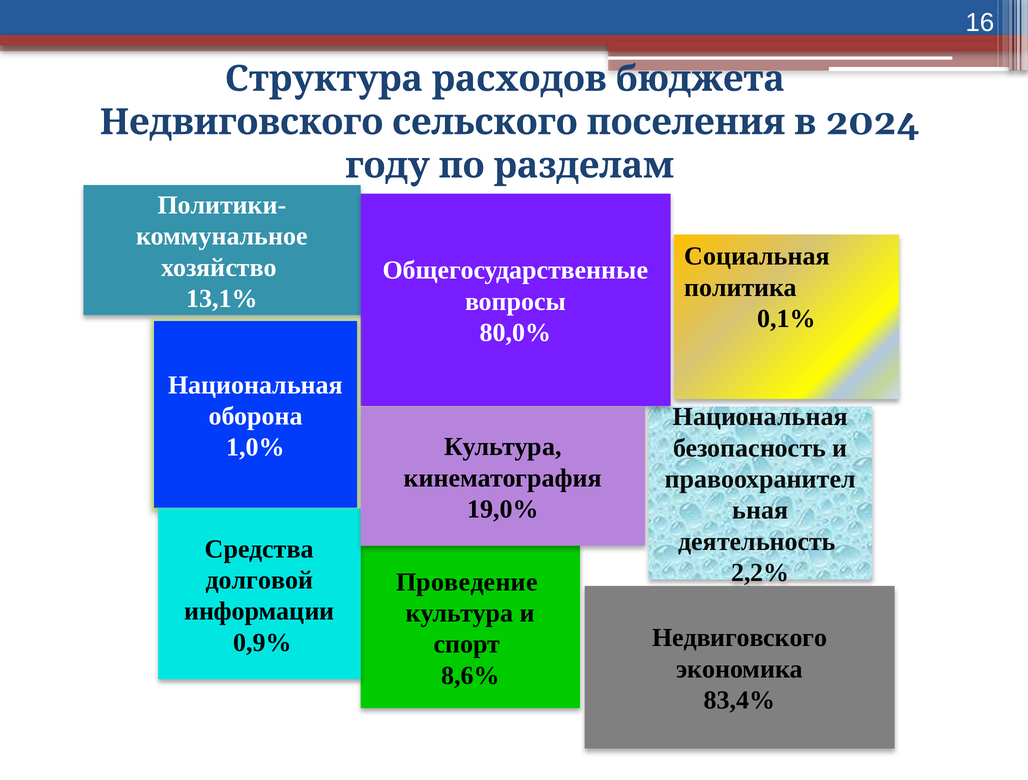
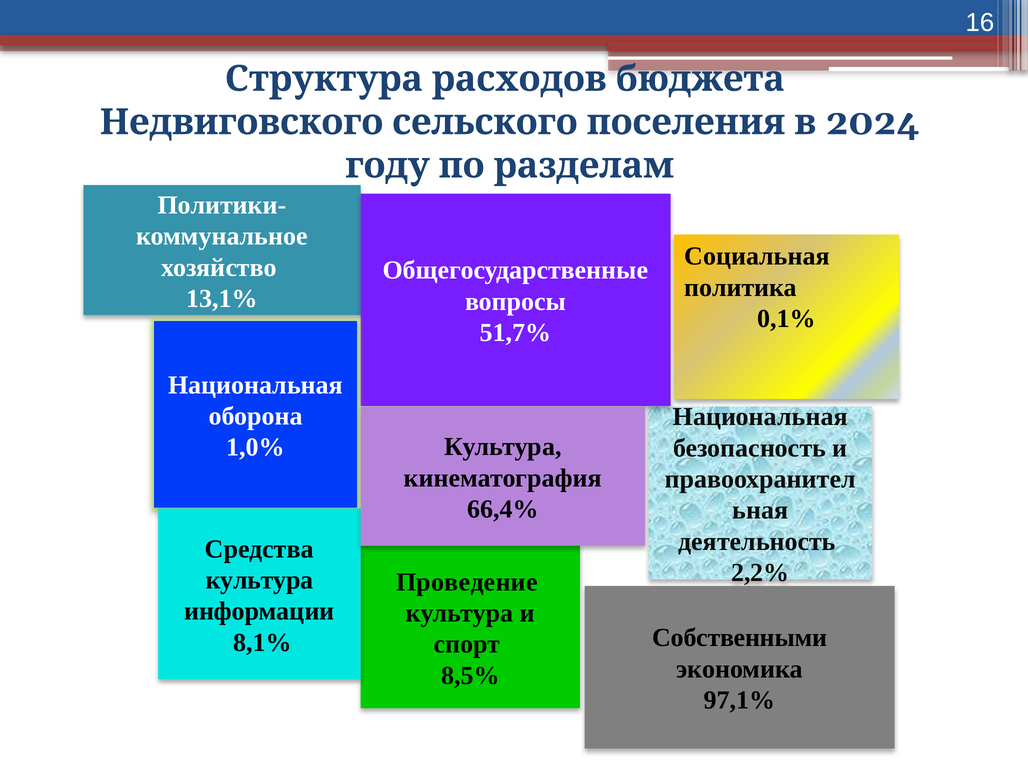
80,0%: 80,0% -> 51,7% (516, 333)
19,0%: 19,0% -> 66,4% (503, 509)
долговой: долговой -> культура (259, 580)
Недвиговского: Недвиговского -> Собственными (740, 638)
0,9%: 0,9% -> 8,1% (263, 643)
8,6%: 8,6% -> 8,5% (470, 676)
83,4%: 83,4% -> 97,1% (740, 700)
